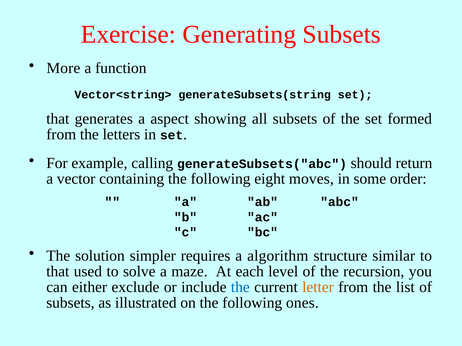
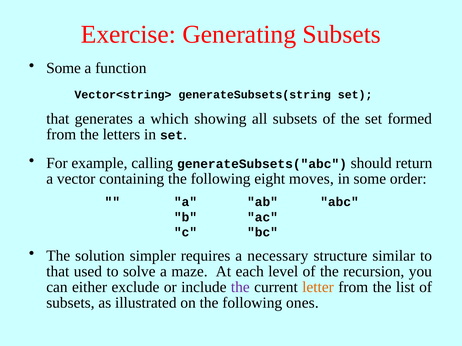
More: More -> Some (64, 68)
aspect: aspect -> which (170, 119)
algorithm: algorithm -> necessary (278, 256)
the colour: blue -> purple (240, 288)
